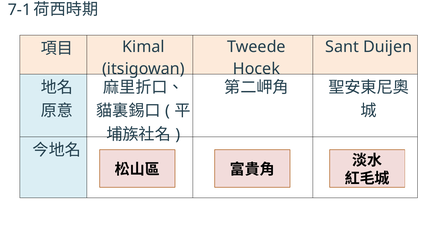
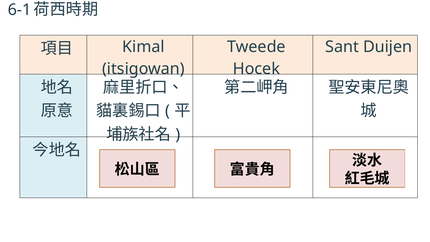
7-1: 7-1 -> 6-1 (20, 10)
